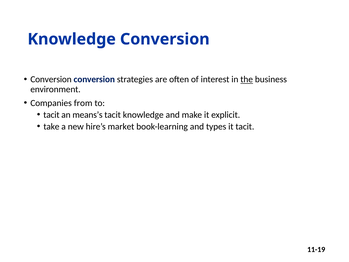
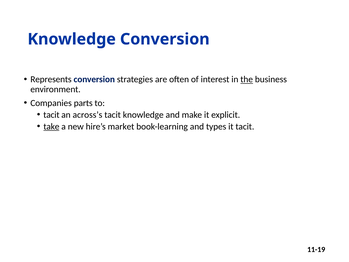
Conversion: Conversion -> Represents (51, 79)
from: from -> parts (83, 103)
means’s: means’s -> across’s (87, 115)
take underline: none -> present (51, 126)
